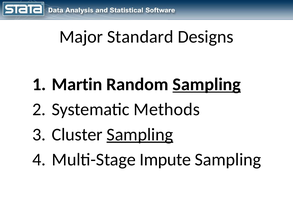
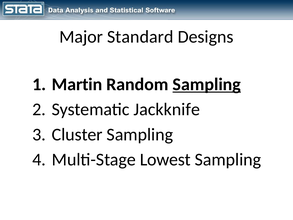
Methods: Methods -> Jackknife (167, 109)
Sampling underline: present -> none (140, 134)
Impute: Impute -> Lowest (165, 159)
